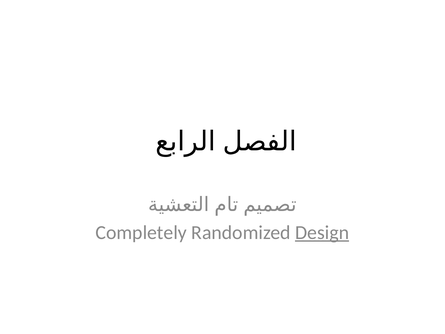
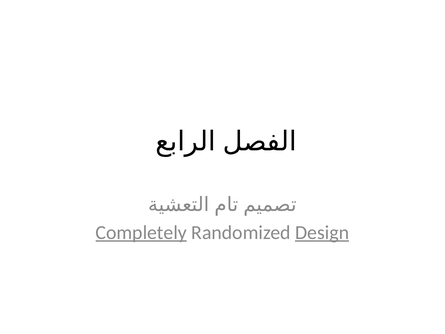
Completely underline: none -> present (141, 232)
